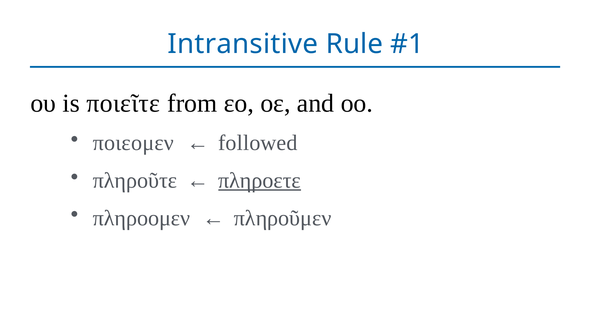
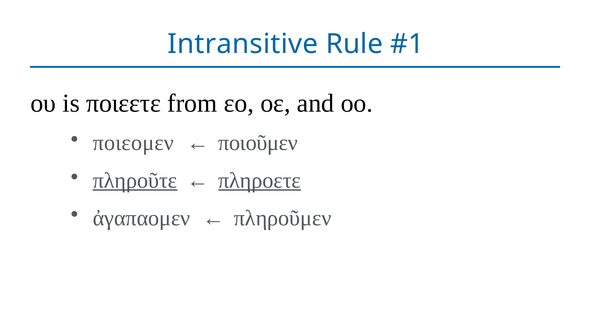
ποιεῖτε: ποιεῖτε -> ποιεετε (124, 103)
followed: followed -> ποιοῦμεν (258, 143)
πληροῦτε underline: none -> present (135, 181)
πληροομεν: πληροομεν -> ἀγαπαομεν (142, 218)
